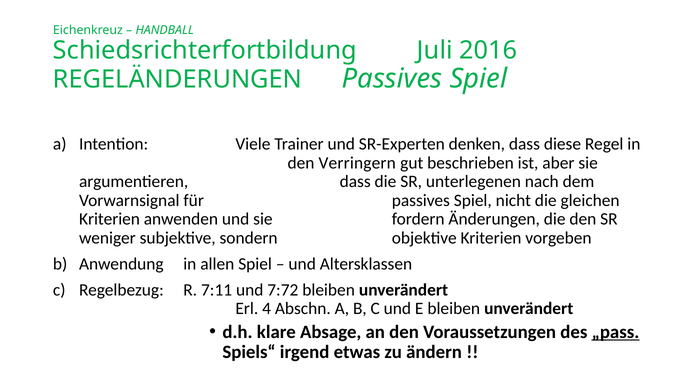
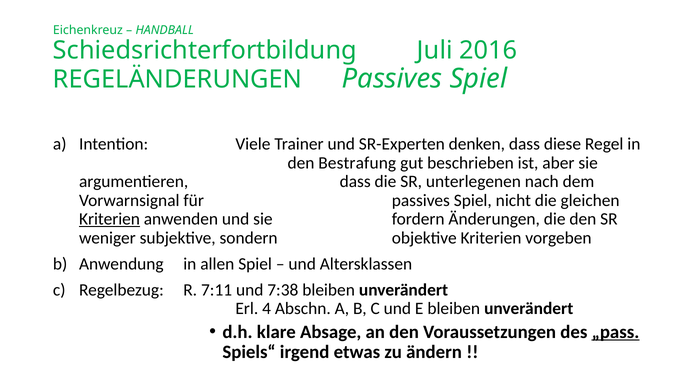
Verringern: Verringern -> Bestrafung (357, 163)
Kriterien underline: none -> present (109, 219)
7:72: 7:72 -> 7:38 (283, 290)
